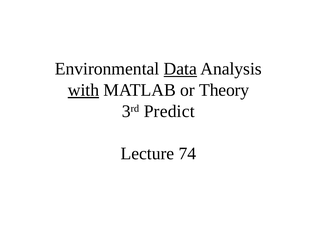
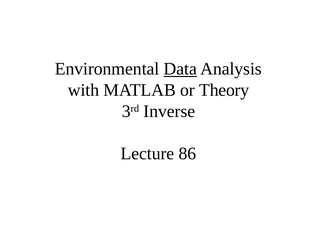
with underline: present -> none (83, 90)
Predict: Predict -> Inverse (169, 111)
74: 74 -> 86 (187, 153)
